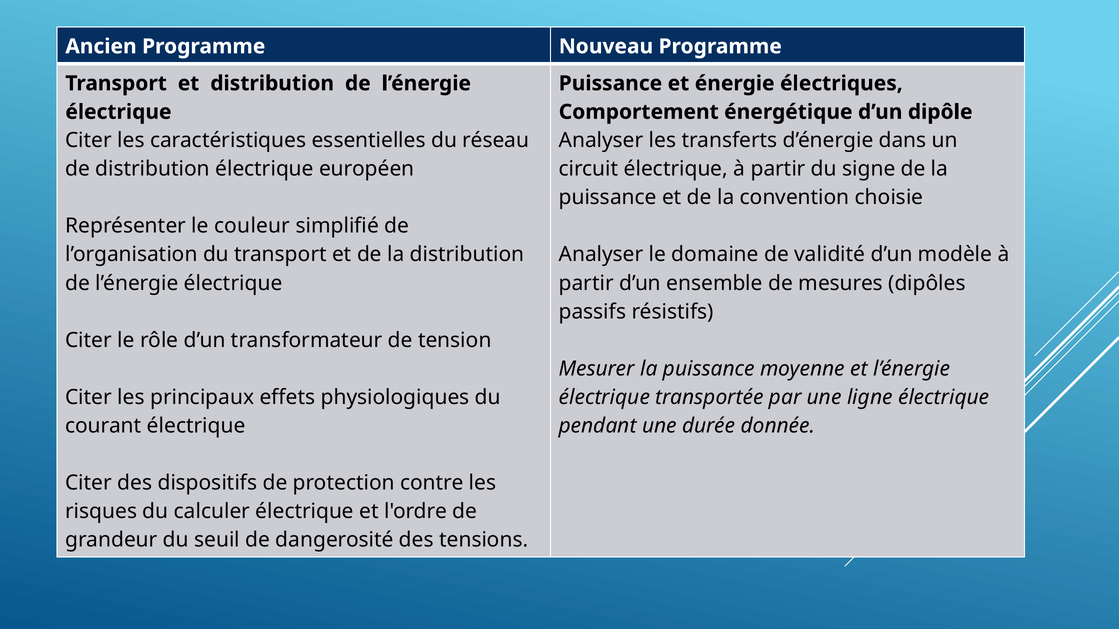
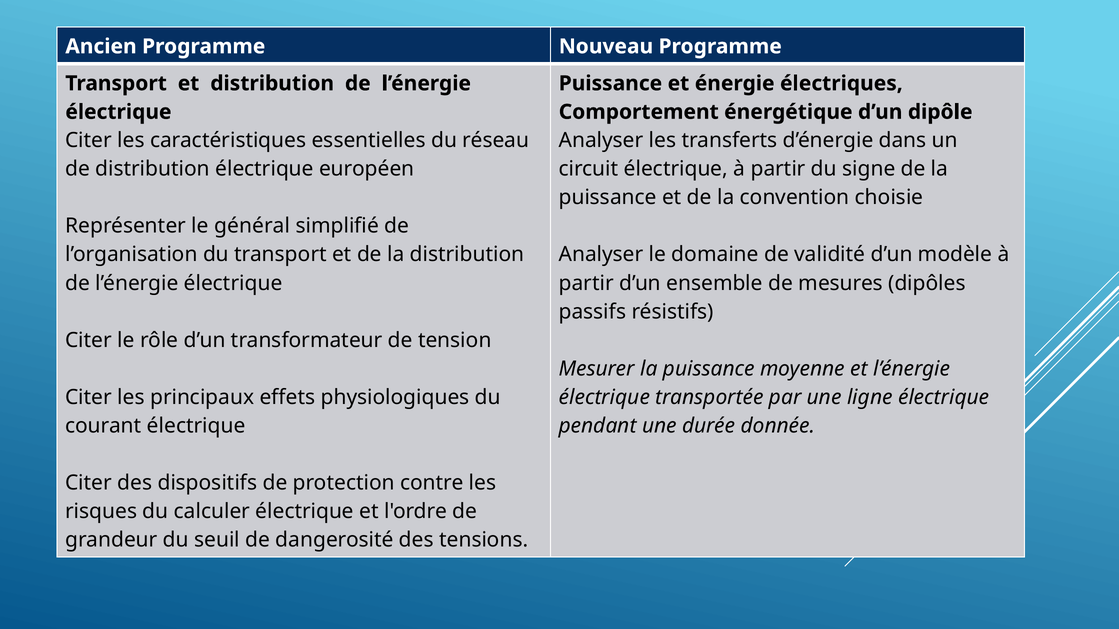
couleur: couleur -> général (252, 226)
